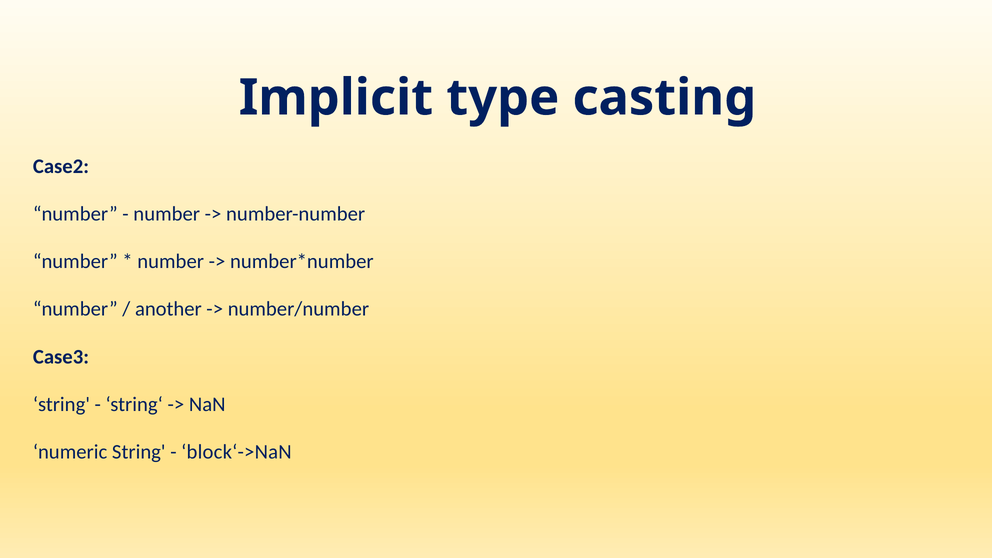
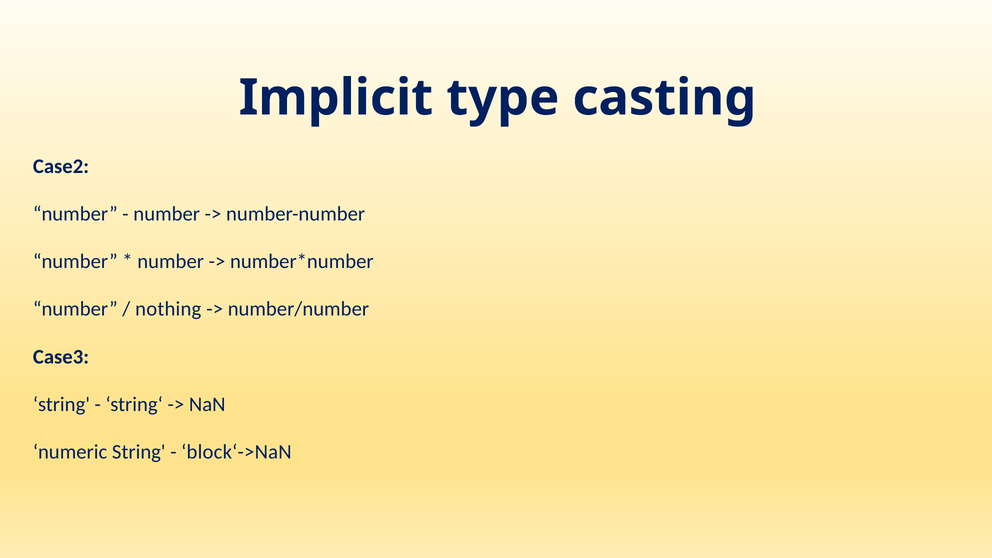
another: another -> nothing (168, 309)
